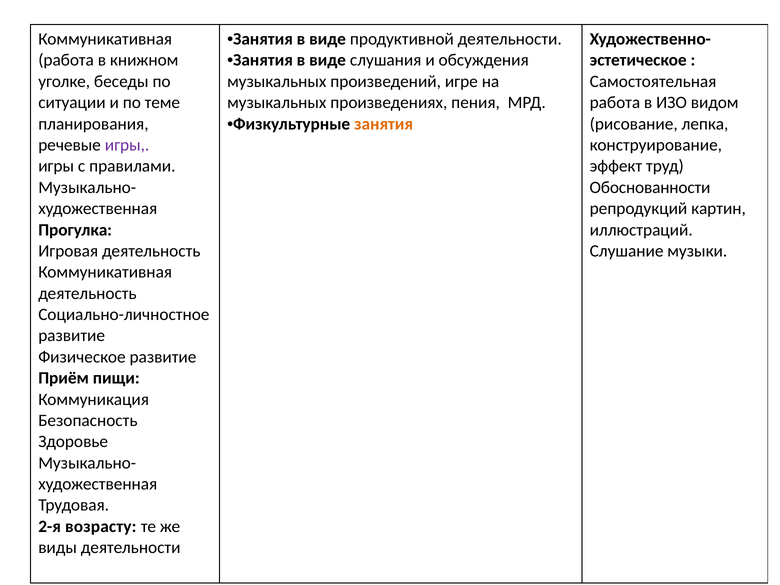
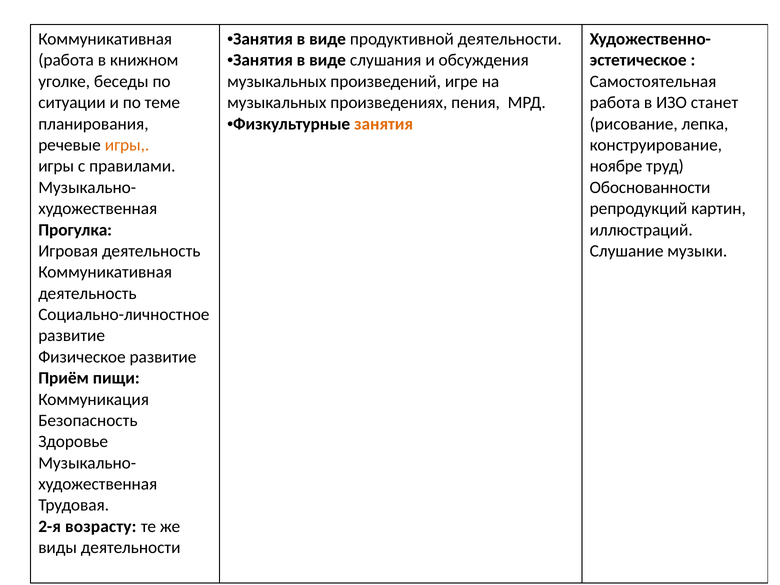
видом: видом -> станет (715, 103)
игры colour: purple -> orange (127, 145)
эффект: эффект -> ноябре (616, 166)
